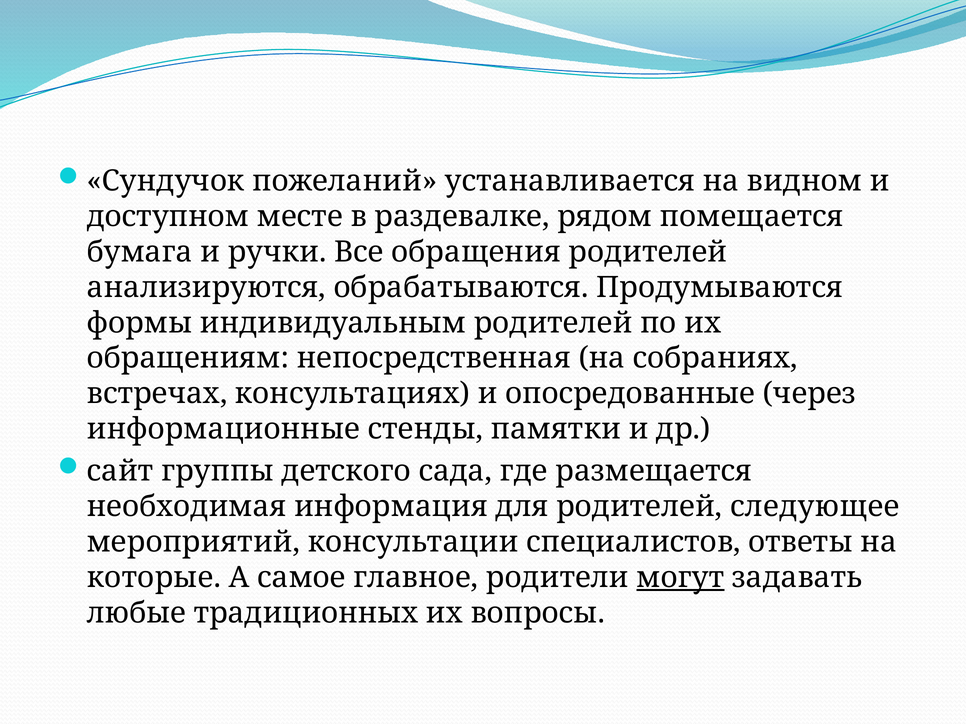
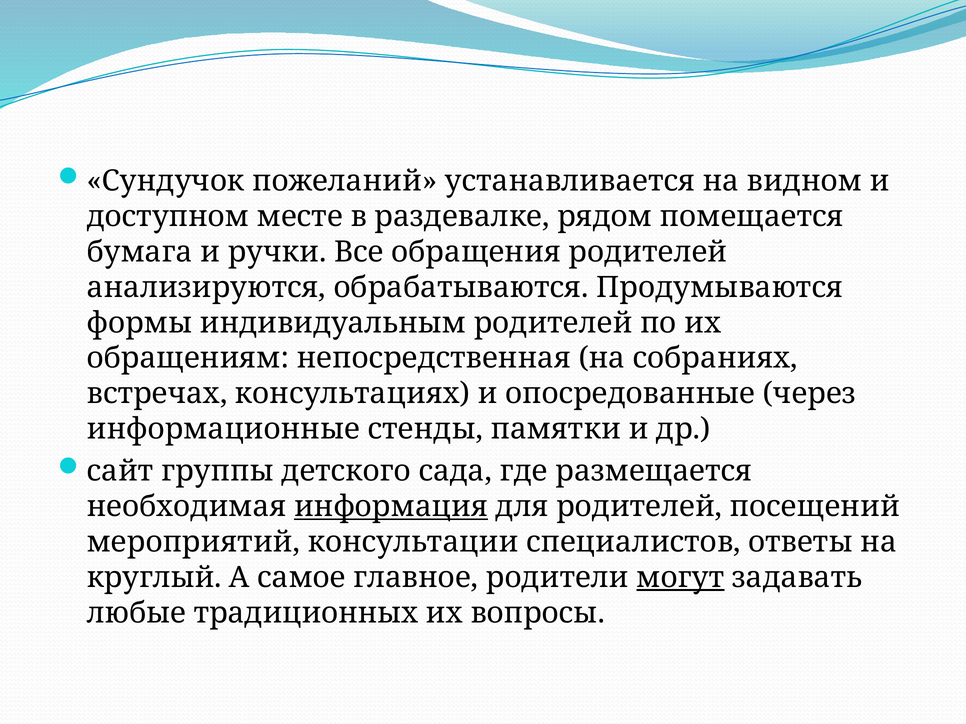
информация underline: none -> present (391, 507)
следующее: следующее -> посещений (815, 507)
которые: которые -> круглый (154, 578)
